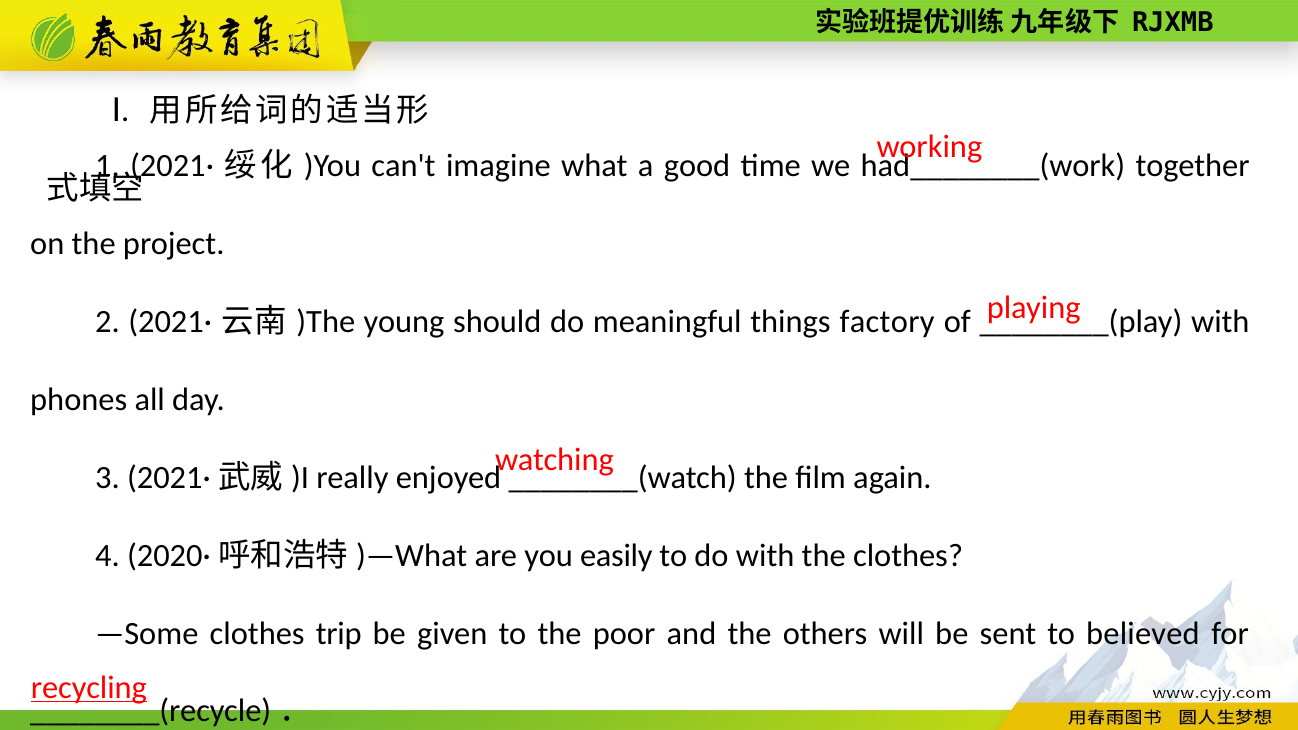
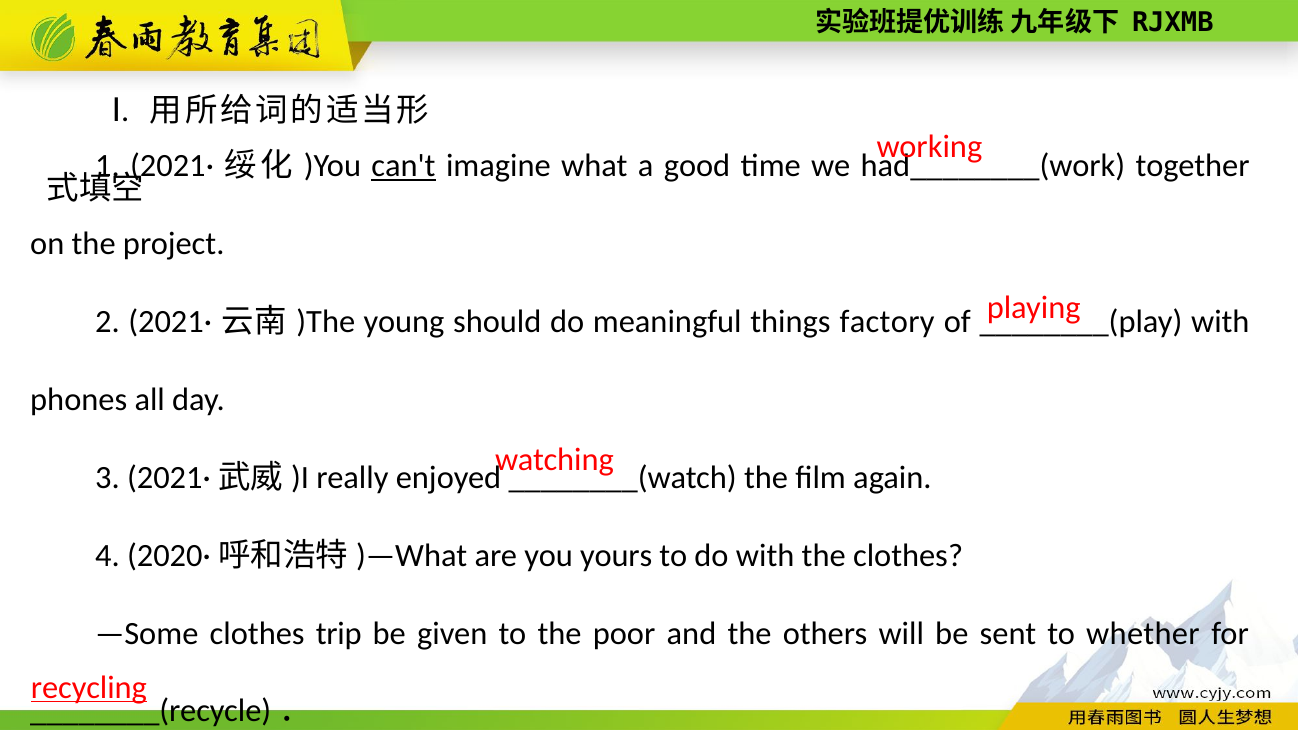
can't underline: none -> present (404, 166)
easily: easily -> yours (616, 556)
believed: believed -> whether (1143, 634)
